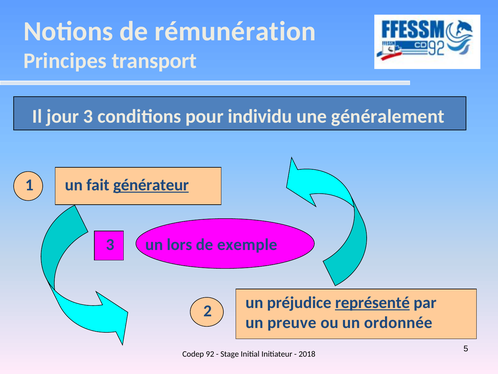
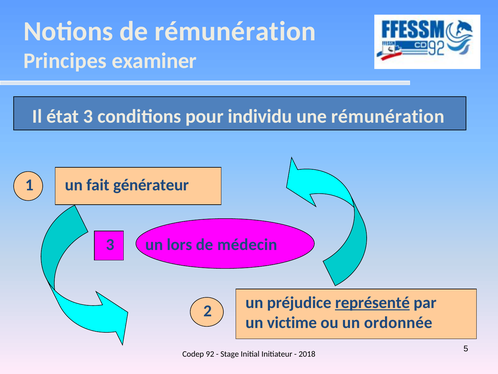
transport: transport -> examiner (154, 61)
jour: jour -> état (63, 116)
une généralement: généralement -> rémunération (388, 116)
générateur underline: present -> none (151, 185)
exemple: exemple -> médecin (247, 244)
preuve: preuve -> victime (292, 322)
